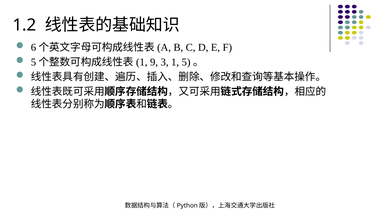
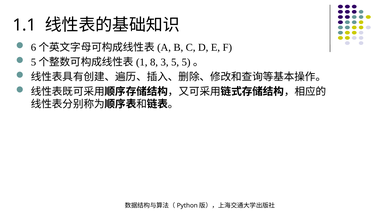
1.2: 1.2 -> 1.1 (24, 25)
9: 9 -> 8 (154, 62)
1: 1 -> 5 (175, 62)
